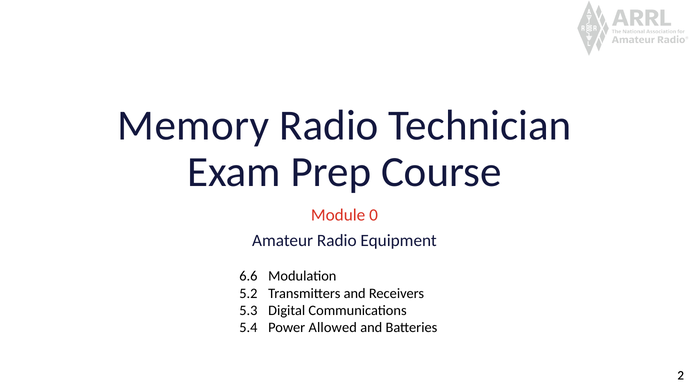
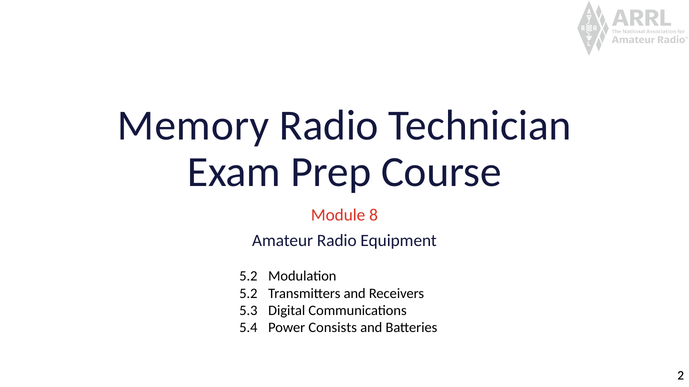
0: 0 -> 8 (374, 215)
6.6: 6.6 -> 5.2 (248, 276)
Allowed: Allowed -> Consists (333, 328)
